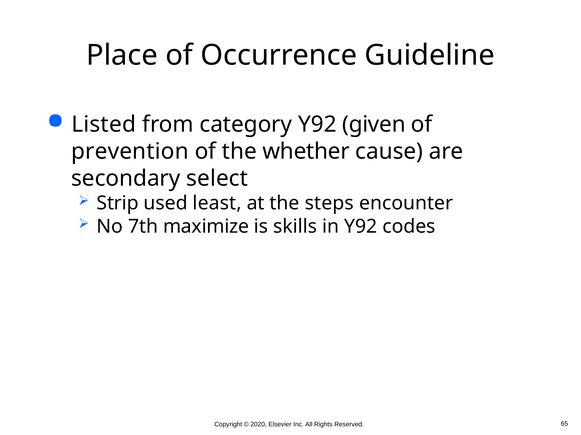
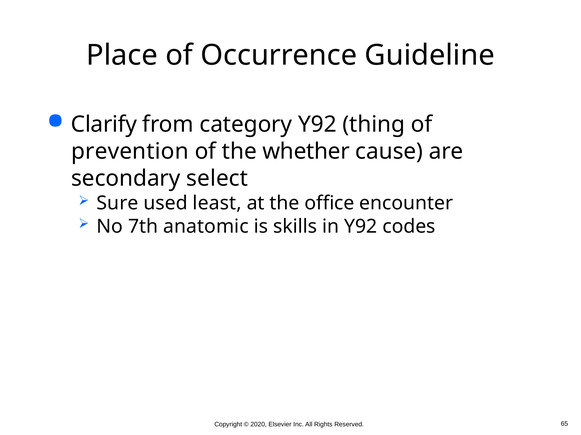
Listed: Listed -> Clarify (104, 125)
given: given -> thing (374, 125)
Strip: Strip -> Sure (118, 204)
steps: steps -> office (329, 204)
maximize: maximize -> anatomic (206, 227)
